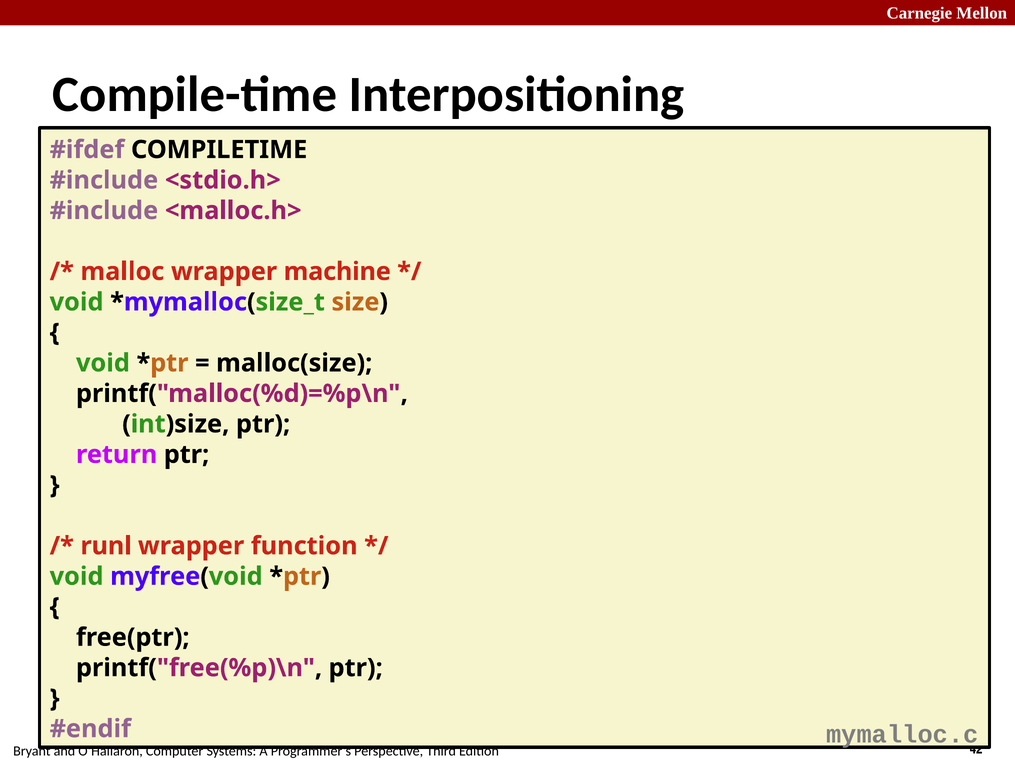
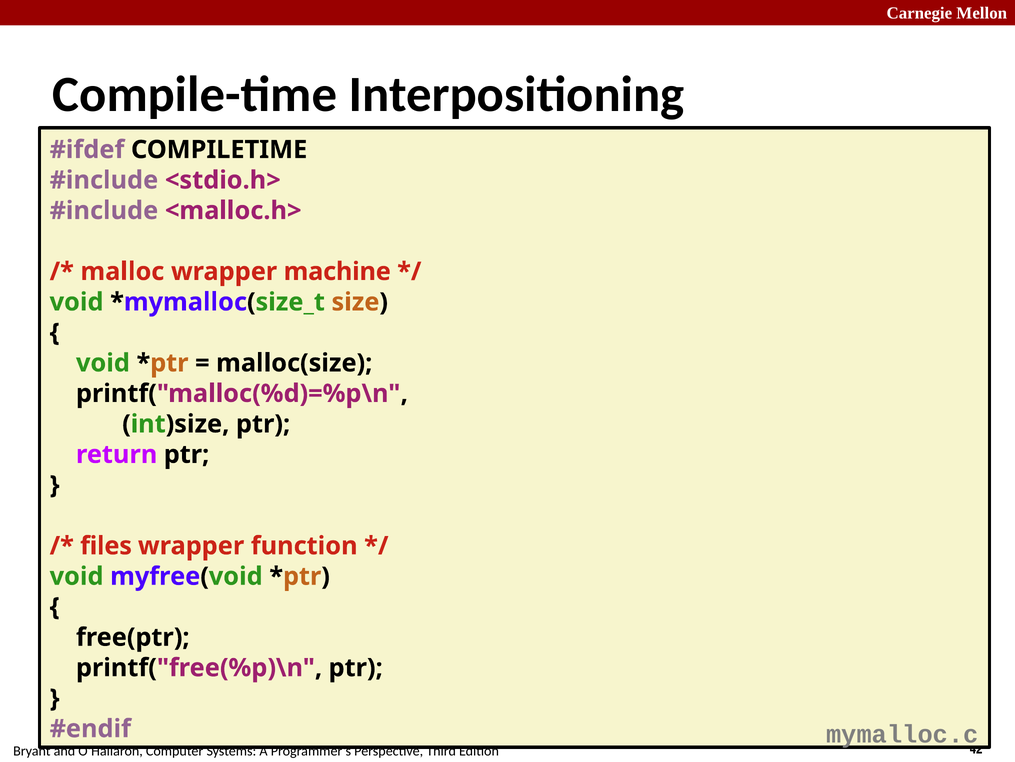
runl: runl -> files (106, 545)
